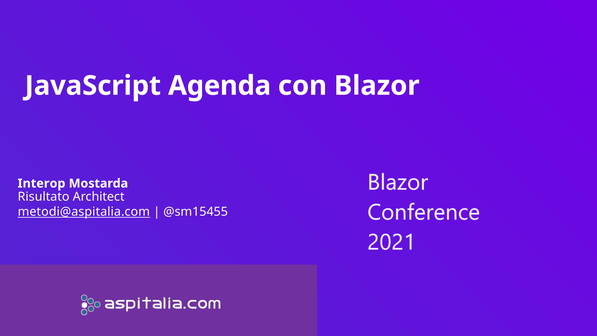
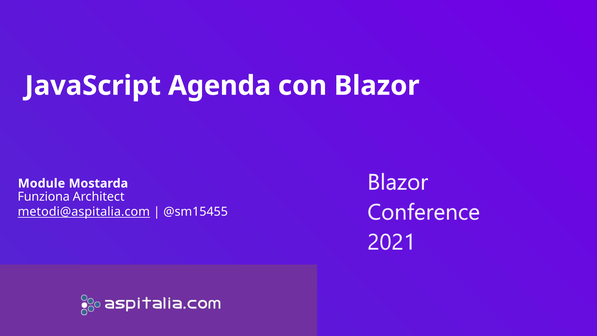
Interop: Interop -> Module (42, 183)
Risultato: Risultato -> Funziona (44, 197)
